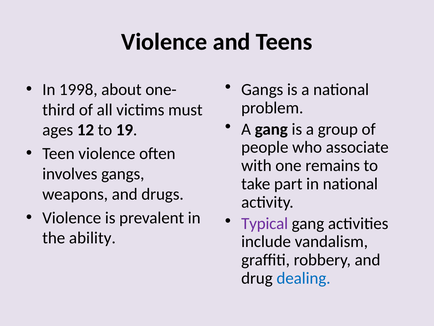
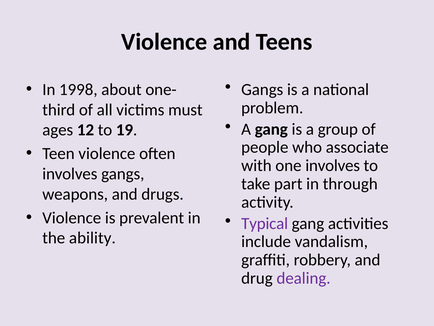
one remains: remains -> involves (333, 165)
in national: national -> through (350, 184)
dealing colour: blue -> purple (304, 278)
